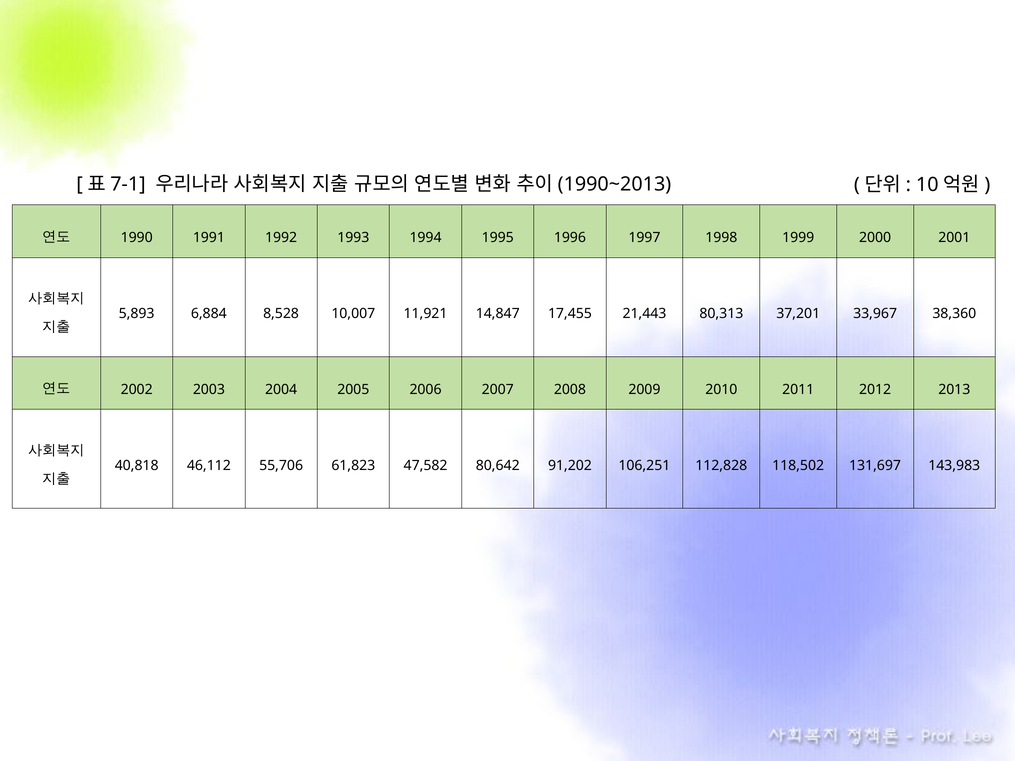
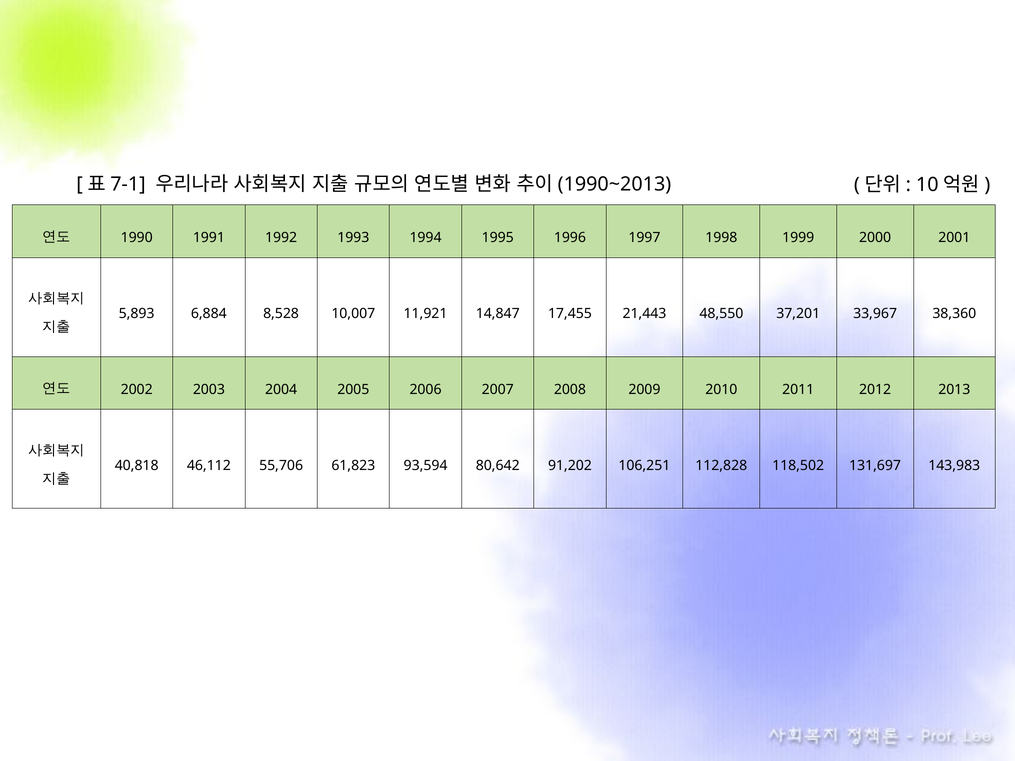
80,313: 80,313 -> 48,550 (721, 314)
47,582: 47,582 -> 93,594 (426, 466)
